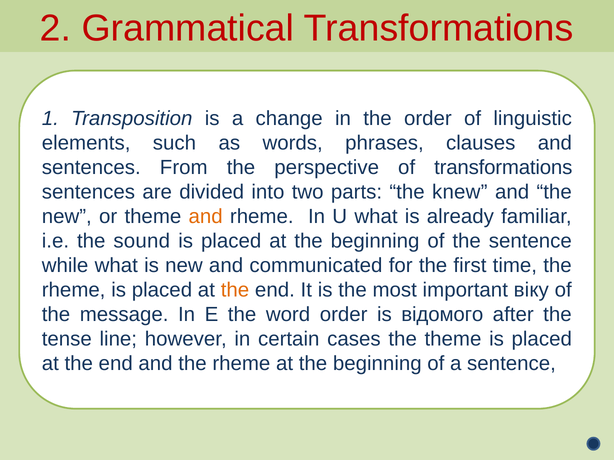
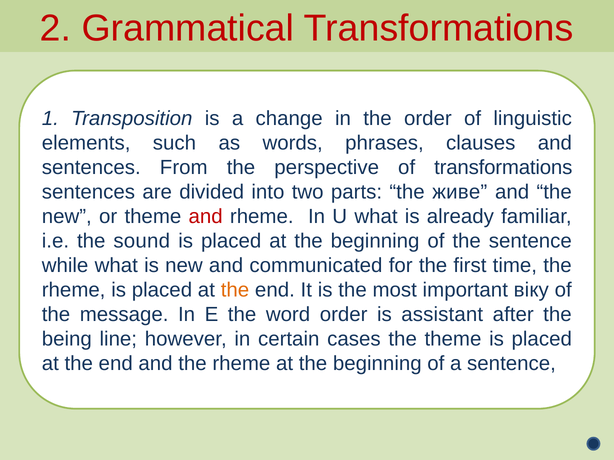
knew: knew -> живе (460, 192)
and colour: orange -> red (206, 217)
відомого: відомого -> assistant (442, 315)
tense: tense -> being (67, 340)
